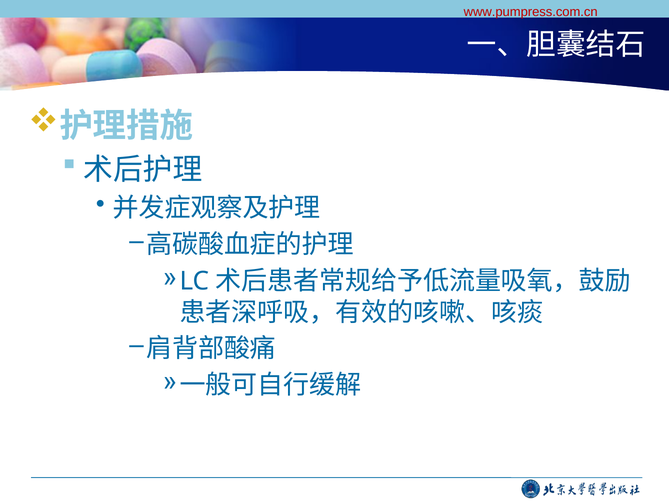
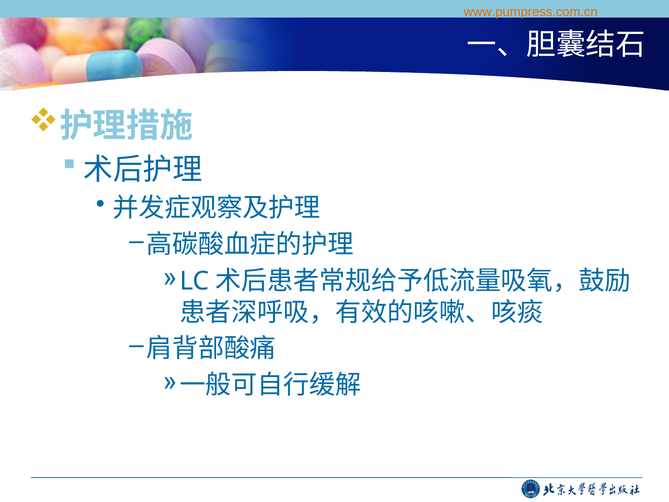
www.pumpress.com.cn colour: red -> orange (531, 12)
